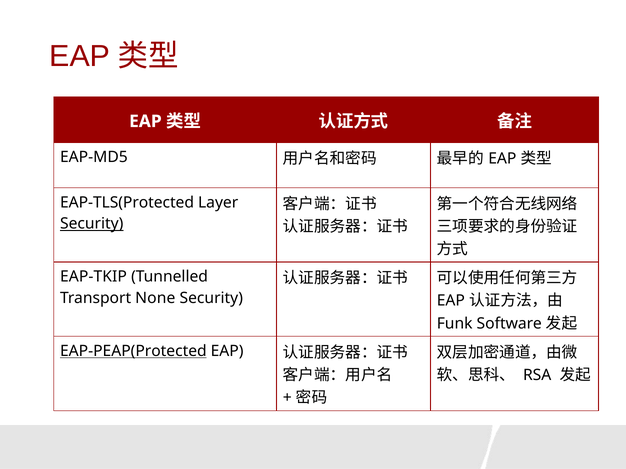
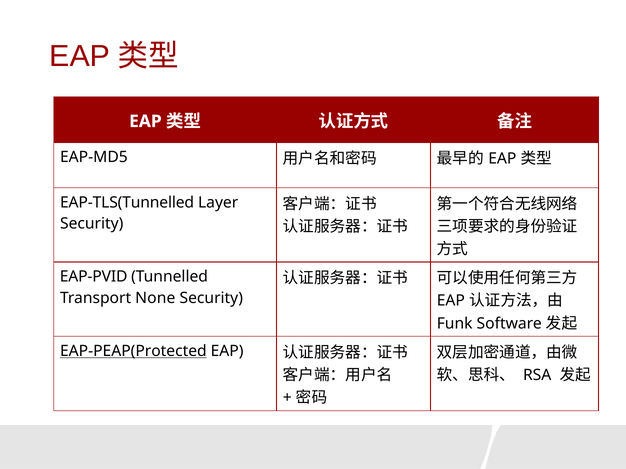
EAP-TLS(Protected: EAP-TLS(Protected -> EAP-TLS(Tunnelled (127, 203)
Security underline: present -> none (92, 224)
EAP-TKIP: EAP-TKIP -> EAP-PVID (94, 277)
